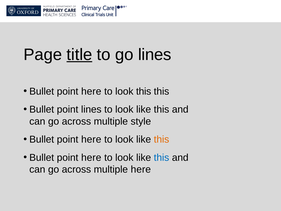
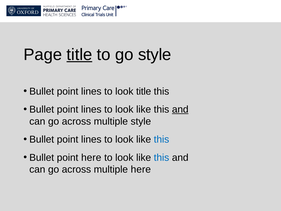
go lines: lines -> style (155, 55)
here: here -> lines (91, 91)
look this: this -> title (144, 91)
and underline: none -> present (180, 109)
here: here -> lines (91, 139)
this colour: orange -> blue (161, 139)
